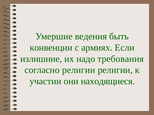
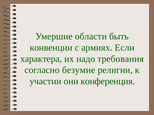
ведения: ведения -> области (91, 36)
излишние: излишние -> характера (41, 59)
согласно религии: религии -> безумие (79, 70)
находящиеся: находящиеся -> конференция (108, 82)
